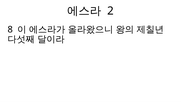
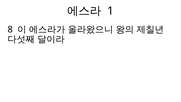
2: 2 -> 1 (111, 11)
